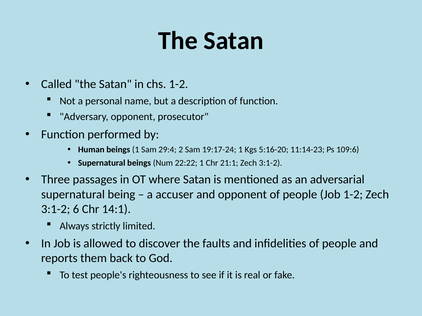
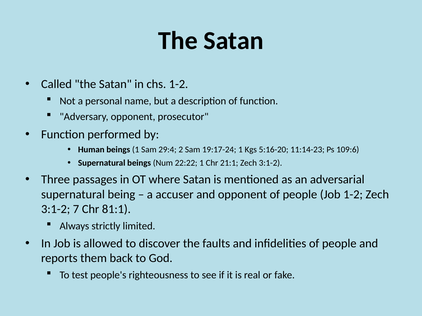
6: 6 -> 7 (76, 209)
14:1: 14:1 -> 81:1 (116, 209)
